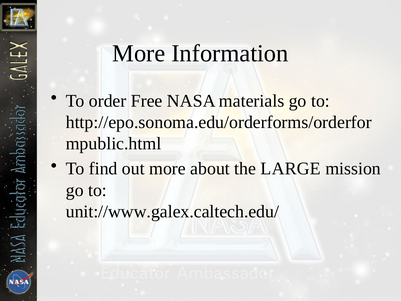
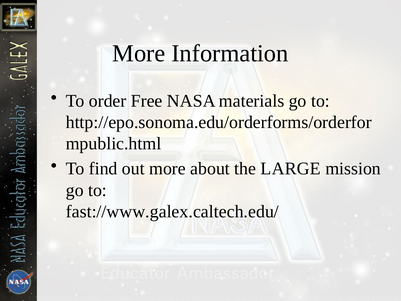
unit://www.galex.caltech.edu/: unit://www.galex.caltech.edu/ -> fast://www.galex.caltech.edu/ (172, 211)
